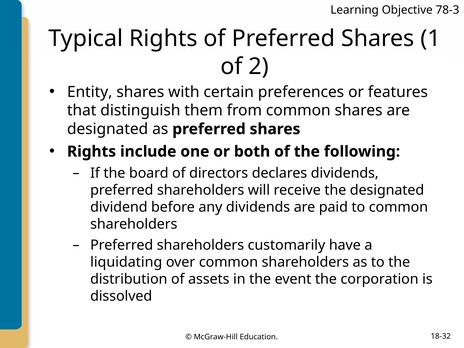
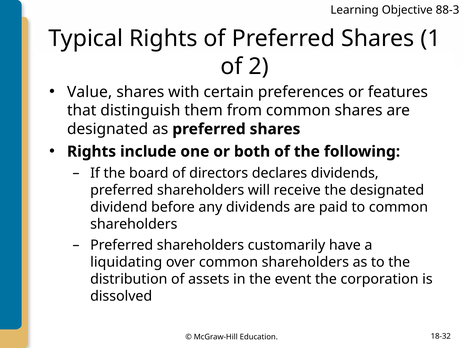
78-3: 78-3 -> 88-3 (448, 10)
Entity: Entity -> Value (90, 92)
